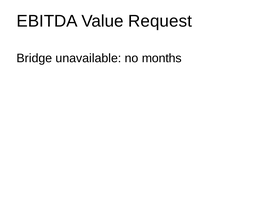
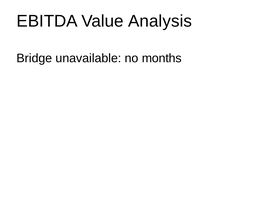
Request: Request -> Analysis (160, 21)
